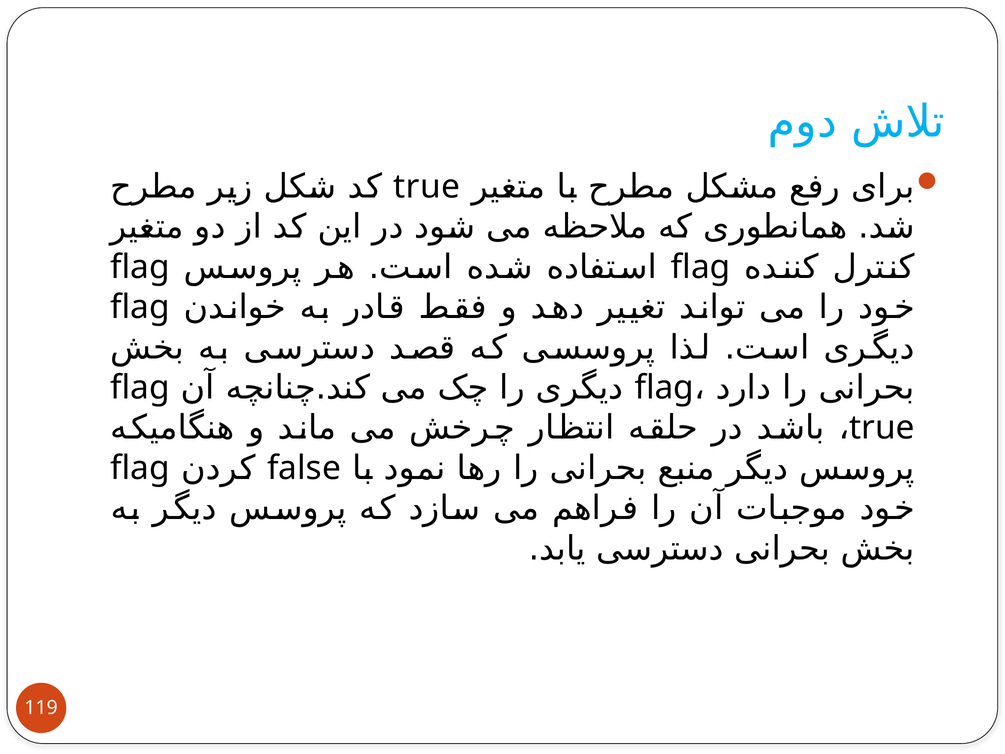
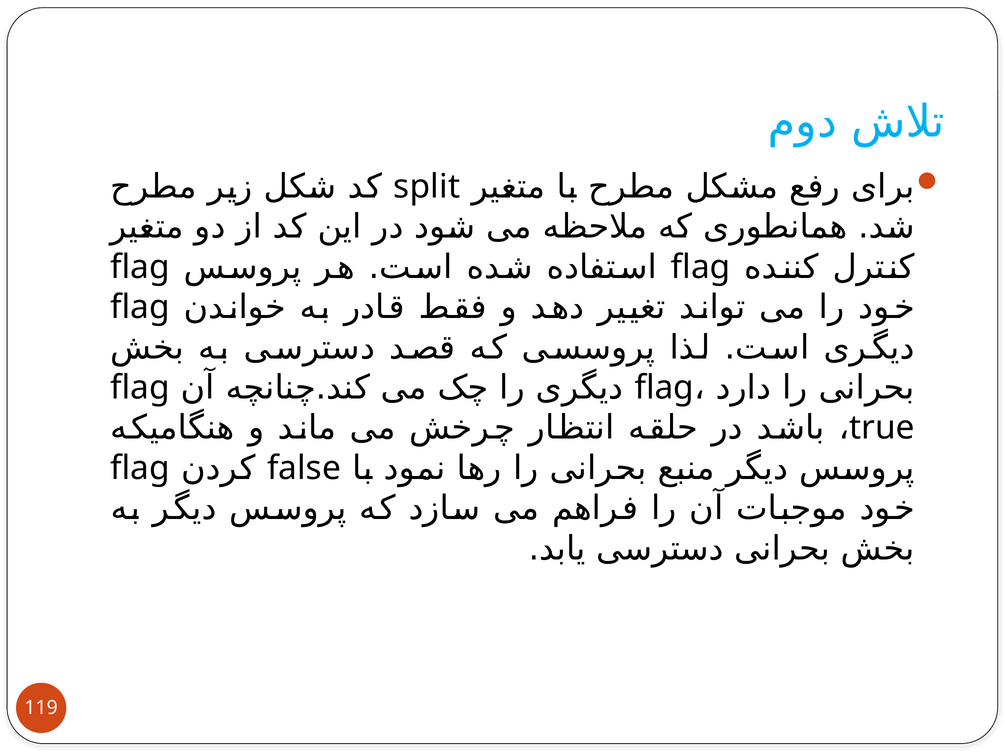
true: true -> split (427, 187)
